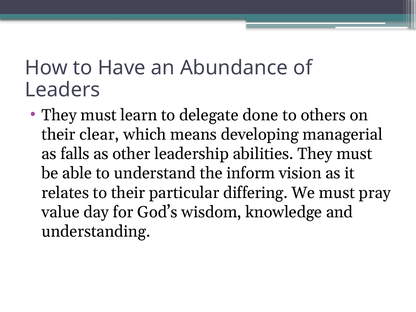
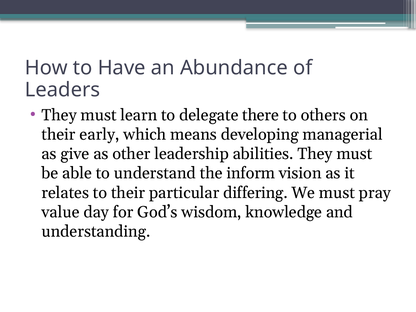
done: done -> there (261, 115)
clear: clear -> early (100, 135)
falls: falls -> give (75, 154)
